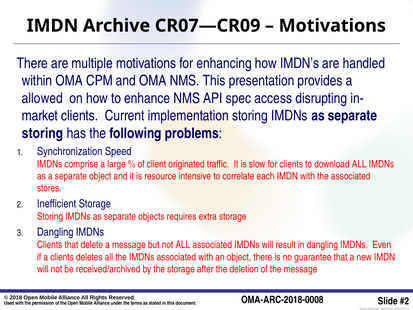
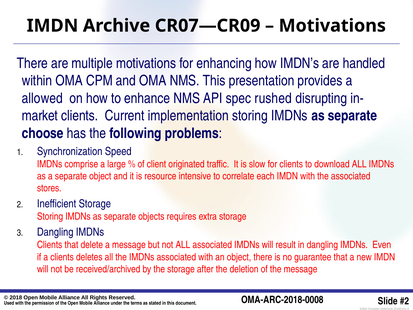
access: access -> rushed (273, 98)
storing: storing -> choose (43, 133)
